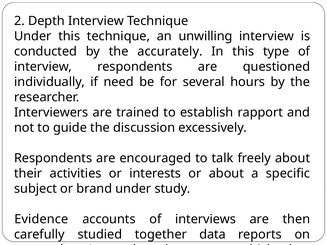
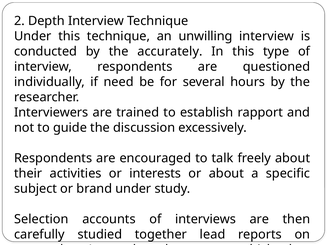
Evidence: Evidence -> Selection (41, 220)
together data: data -> lead (213, 235)
